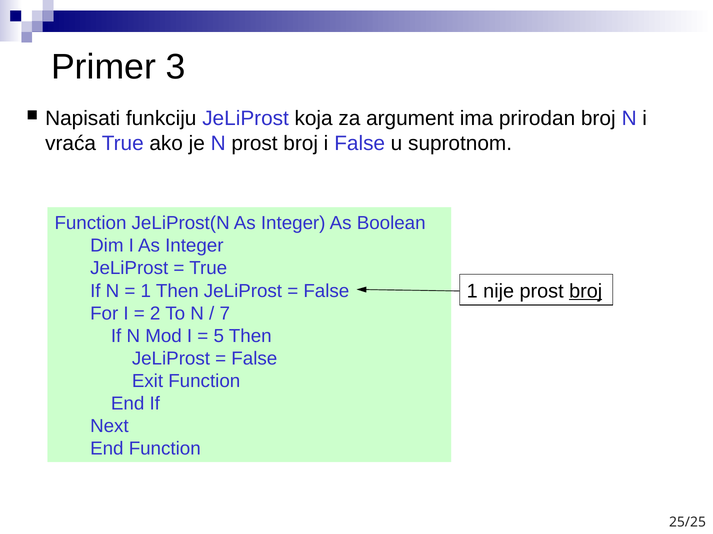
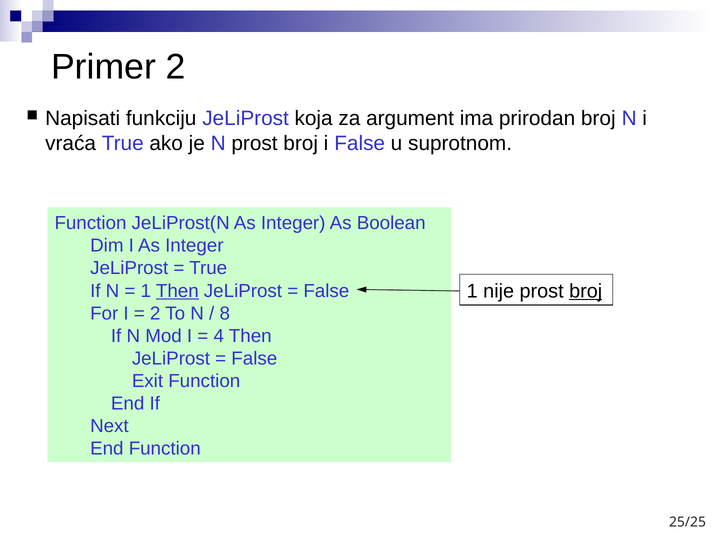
Primer 3: 3 -> 2 (176, 67)
Then underline: none -> present (177, 291)
7: 7 -> 8 (225, 314)
5: 5 -> 4 (219, 336)
